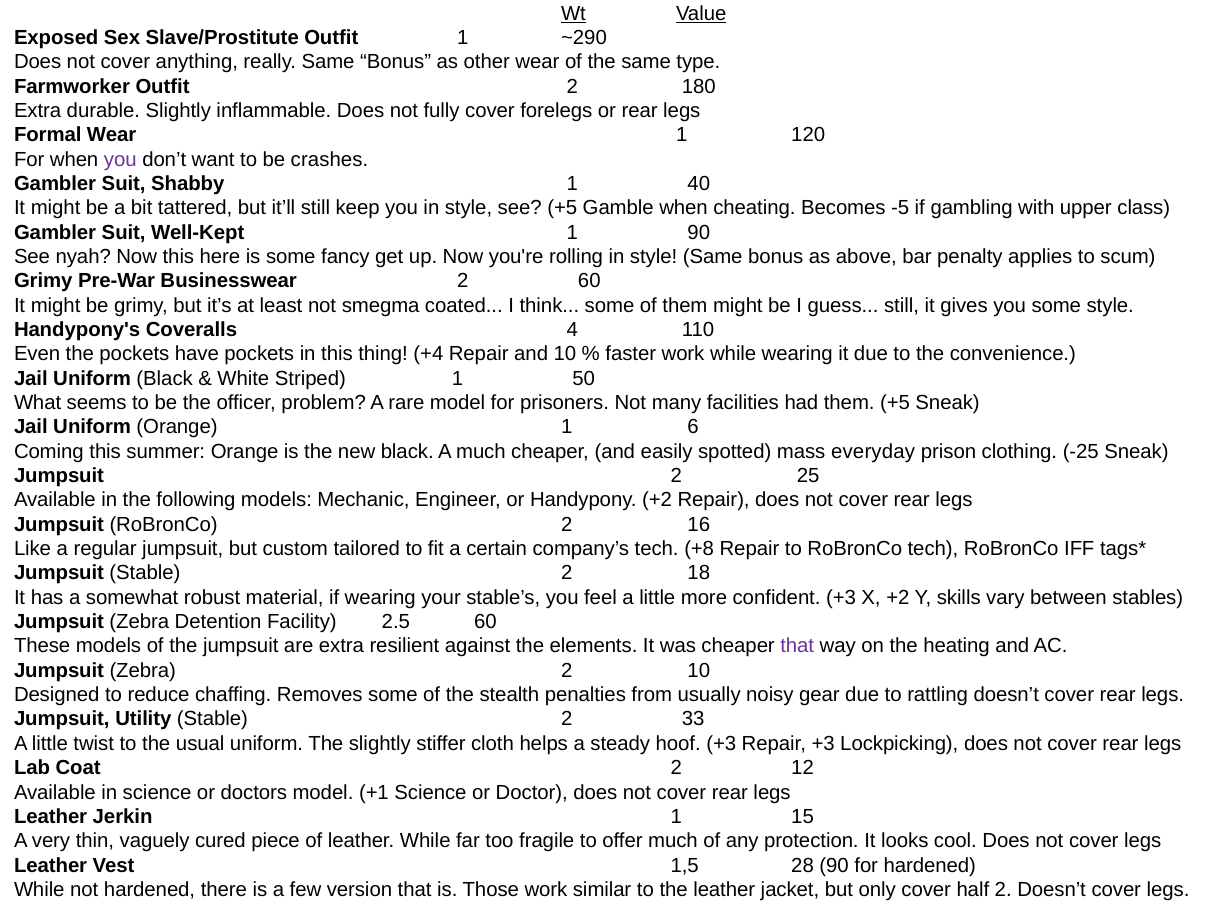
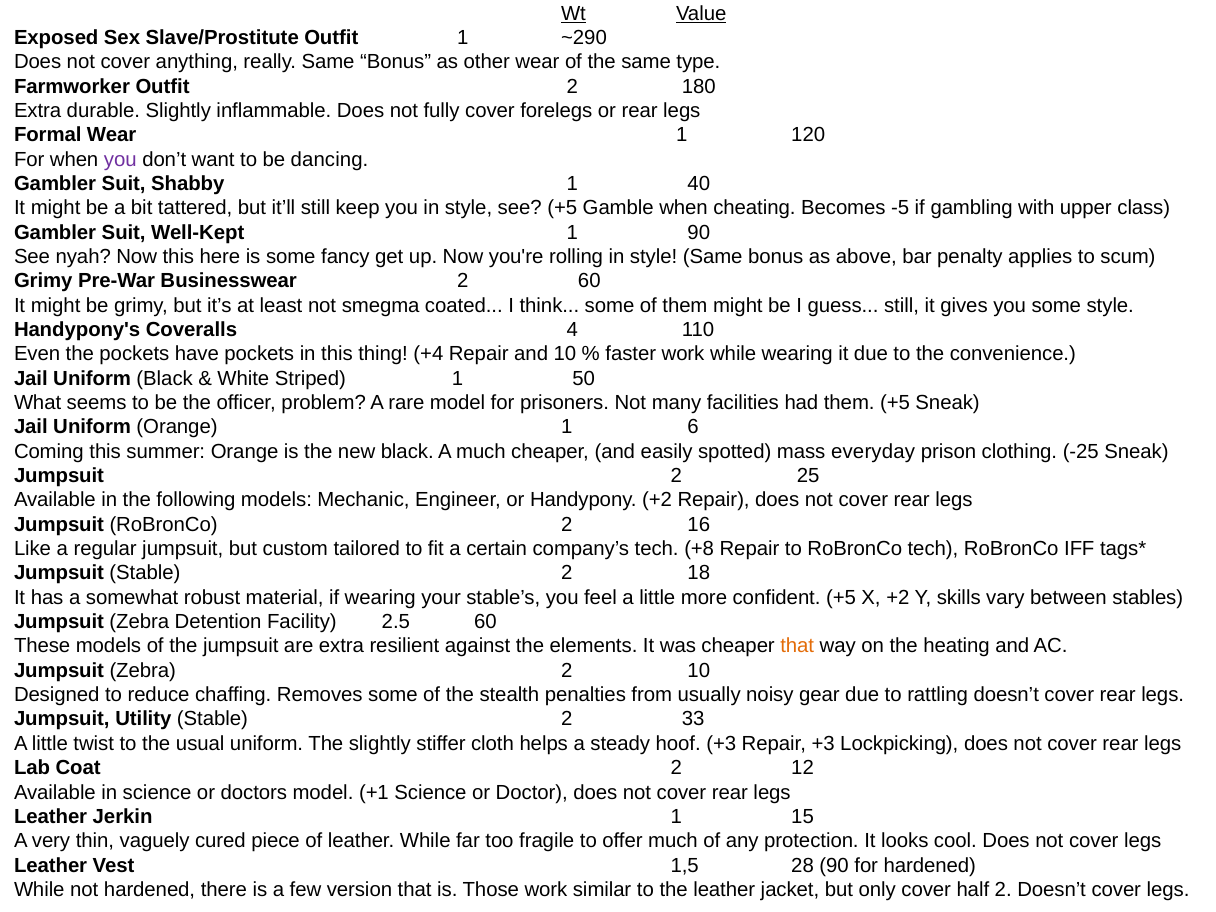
crashes: crashes -> dancing (330, 159)
confident +3: +3 -> +5 (841, 598)
that colour: purple -> orange (797, 646)
